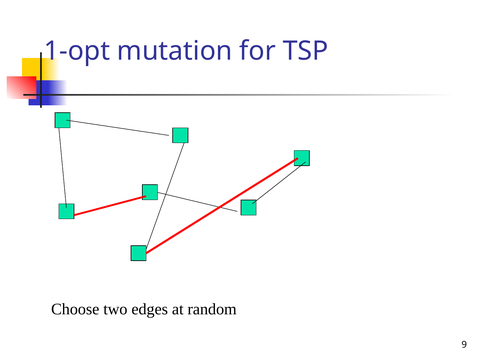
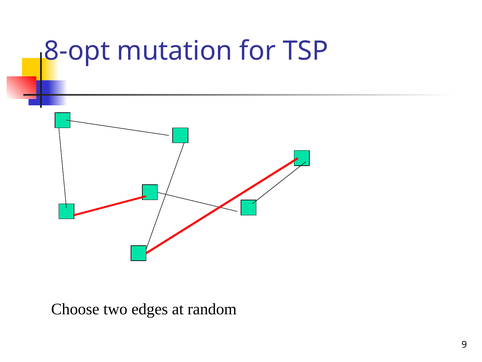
1-opt: 1-opt -> 8-opt (77, 51)
